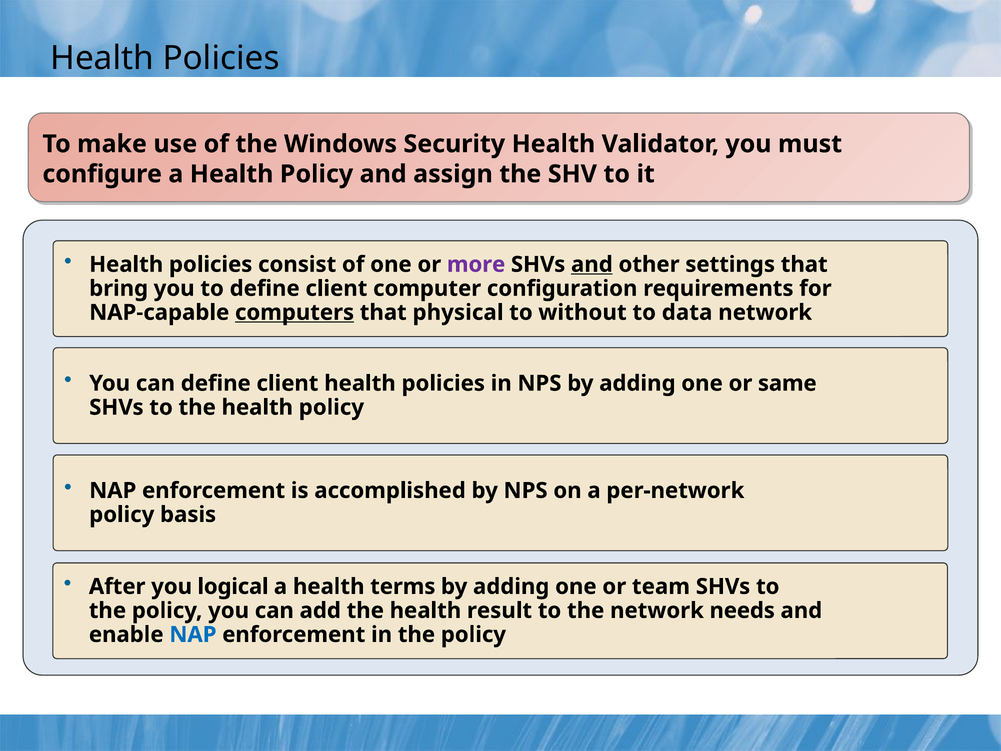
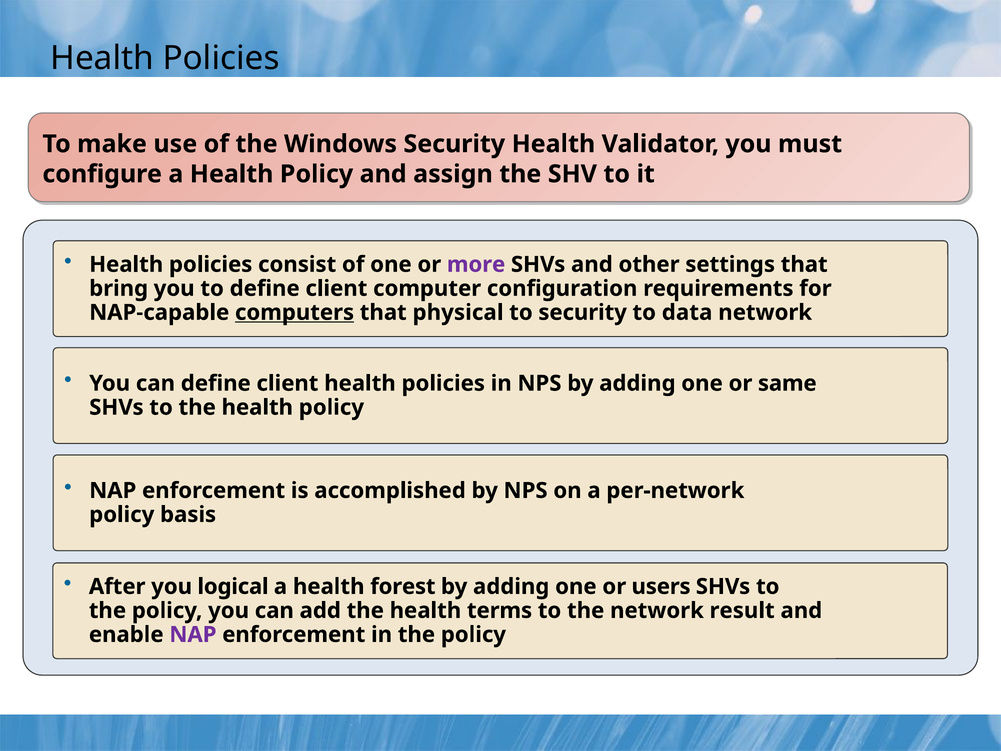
and underline: present -> none (592, 264)
to without: without -> security (583, 312)
terms: terms -> forest (403, 586)
team: team -> users (661, 586)
result: result -> terms (500, 610)
needs: needs -> result (742, 610)
NAP colour: blue -> purple (193, 634)
